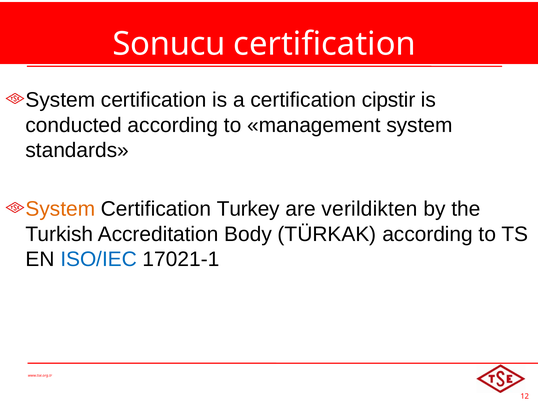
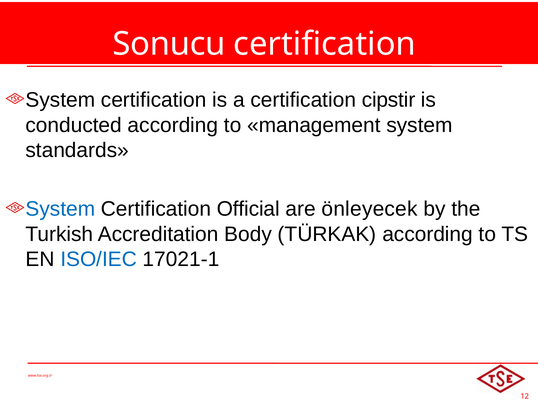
System colour: orange -> blue (60, 209)
Turkey: Turkey -> Official (248, 209)
verildikten: verildikten -> önleyecek (370, 209)
